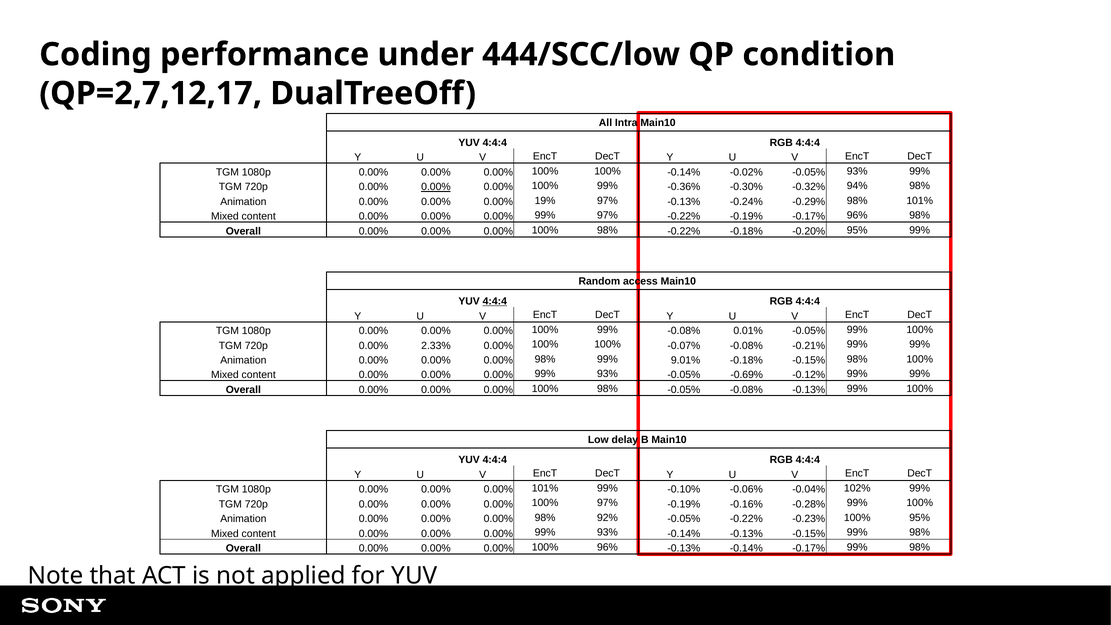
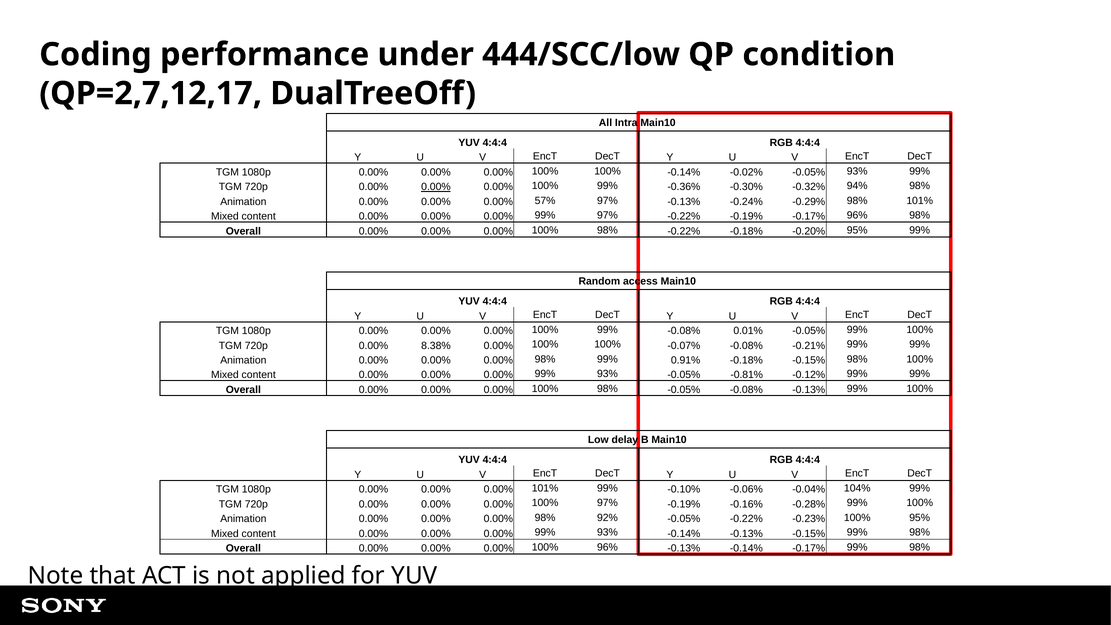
19%: 19% -> 57% (545, 200)
4:4:4 underline: present -> none (495, 301)
2.33%: 2.33% -> 8.38% (436, 345)
9.01%: 9.01% -> 0.91% (686, 360)
-0.69%: -0.69% -> -0.81% (747, 375)
102%: 102% -> 104% (857, 488)
